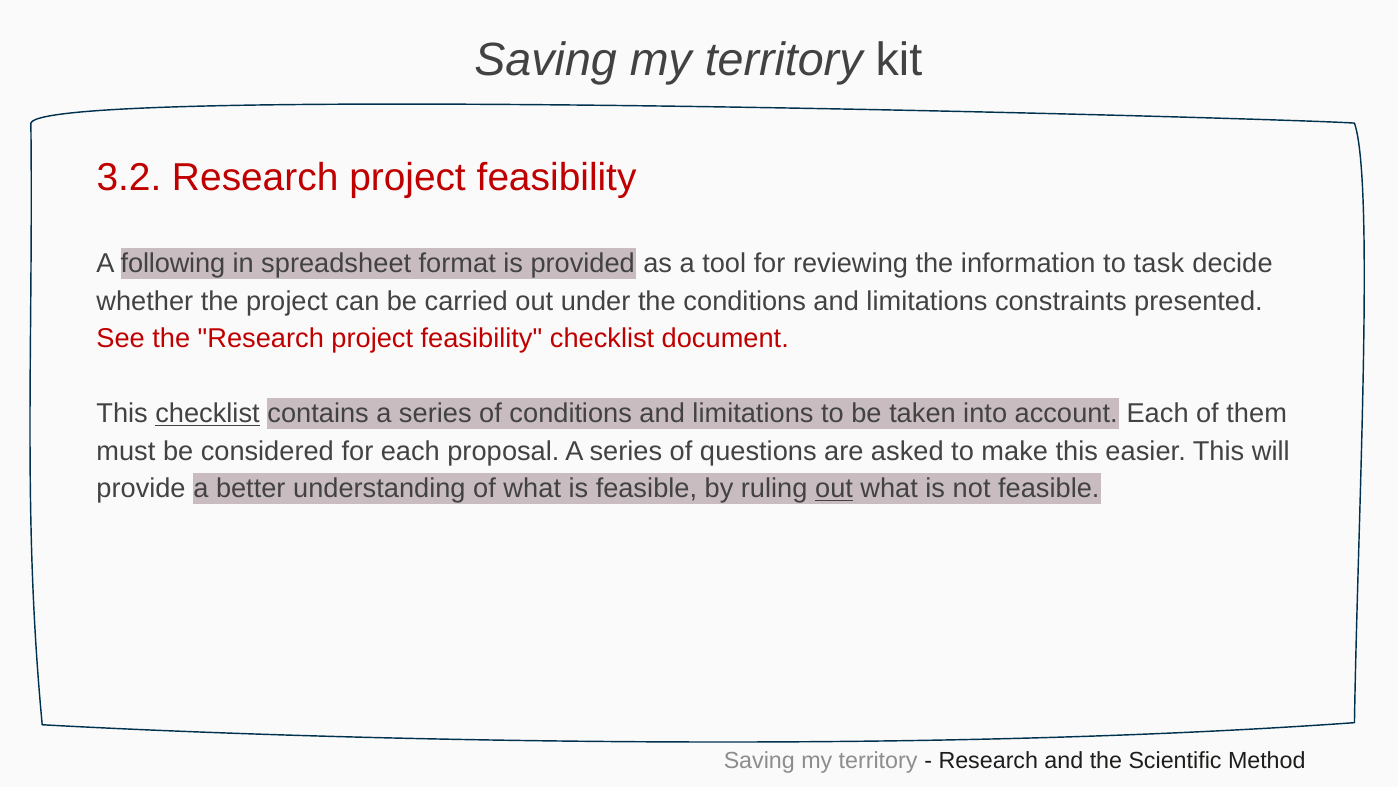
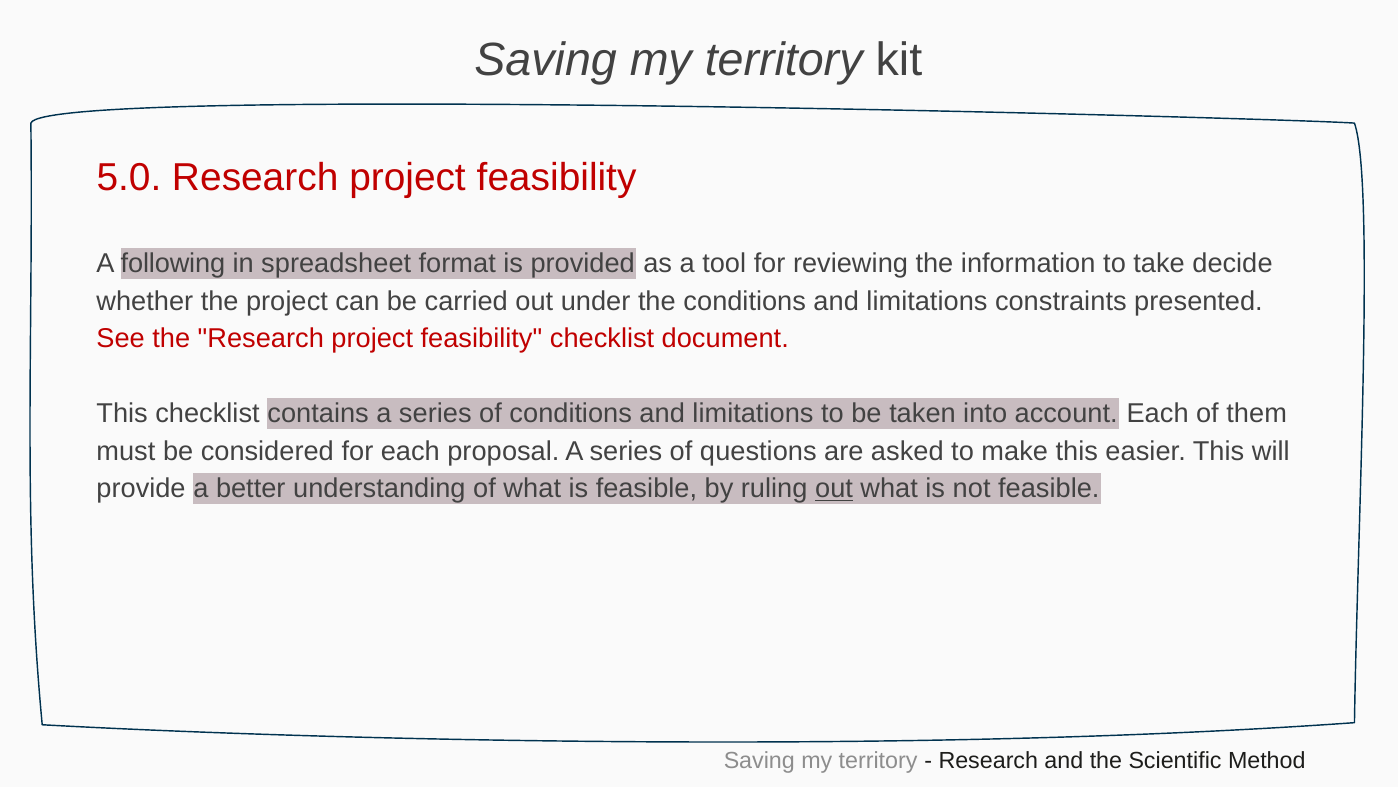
3.2: 3.2 -> 5.0 (129, 178)
task: task -> take (1159, 263)
checklist underline: present -> none (208, 413)
